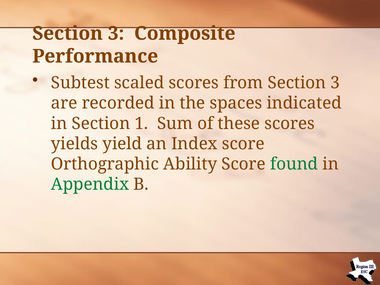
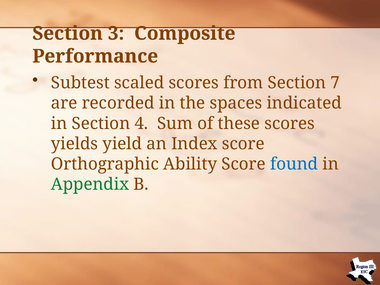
from Section 3: 3 -> 7 (335, 83)
1: 1 -> 4 (141, 123)
found colour: green -> blue (294, 164)
